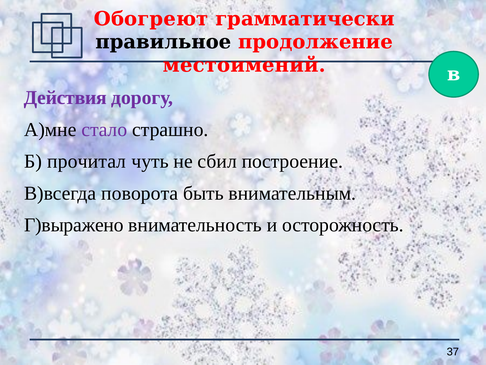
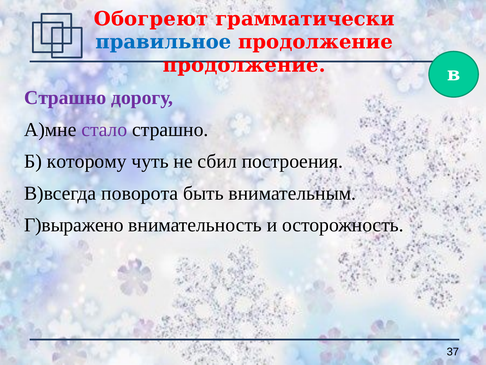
правильное colour: black -> blue (163, 42)
местоимений: местоимений -> продолжение (244, 65)
Действия: Действия -> Страшно (65, 98)
прочитал: прочитал -> которому (87, 161)
построение: построение -> построения (292, 161)
